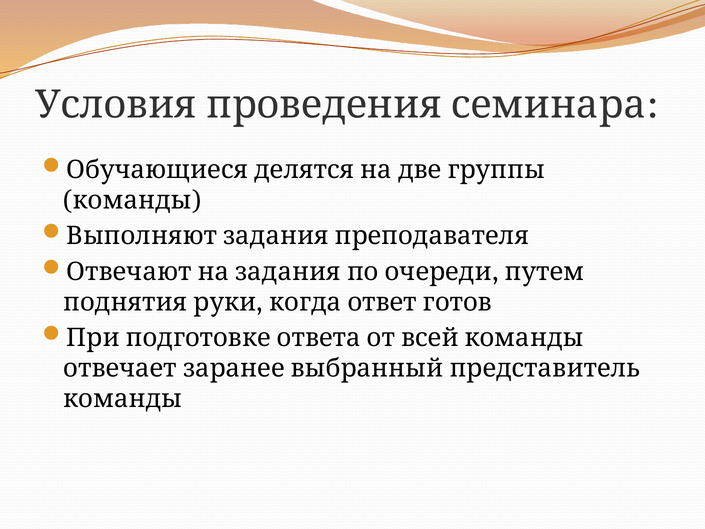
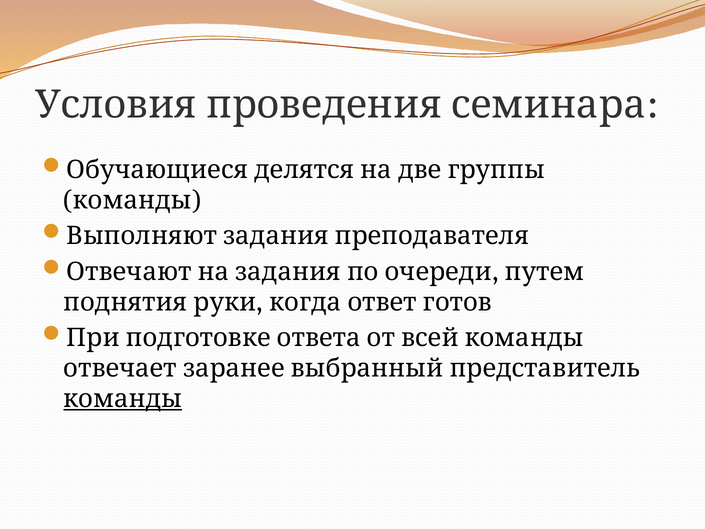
команды underline: none -> present (123, 399)
